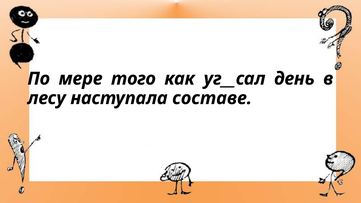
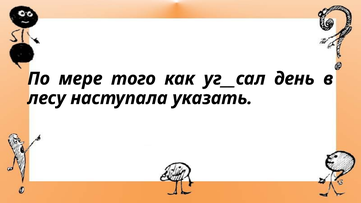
составе: составе -> указать (212, 98)
